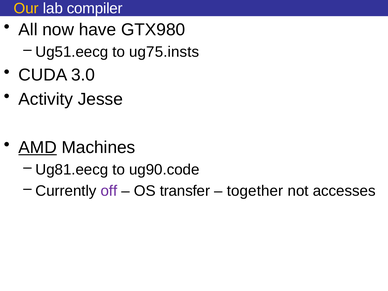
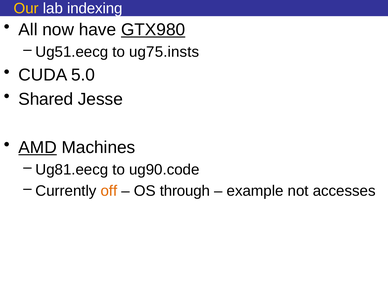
compiler: compiler -> indexing (95, 8)
GTX980 underline: none -> present (153, 30)
3.0: 3.0 -> 5.0 (83, 75)
Activity: Activity -> Shared (46, 99)
off colour: purple -> orange (109, 191)
transfer: transfer -> through (185, 191)
together: together -> example (255, 191)
